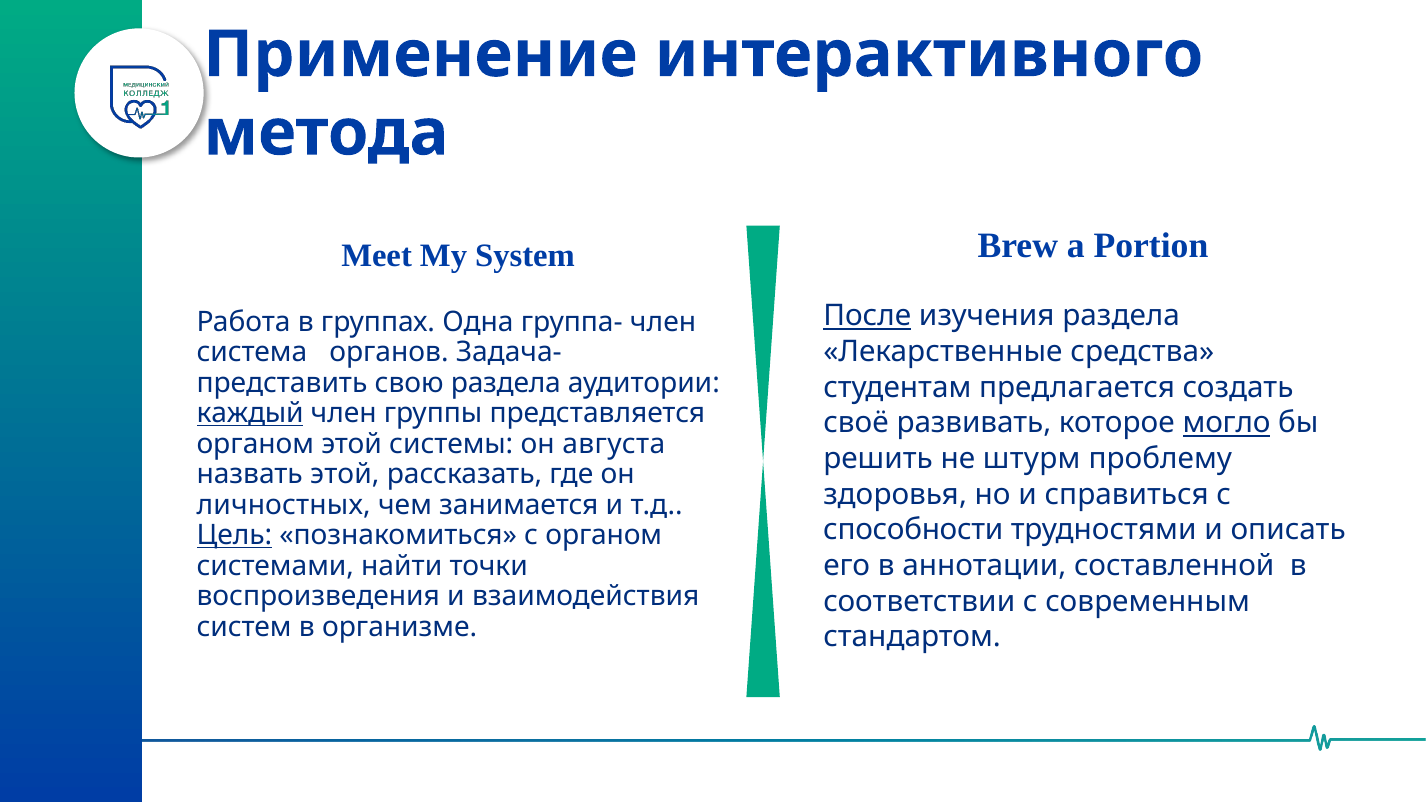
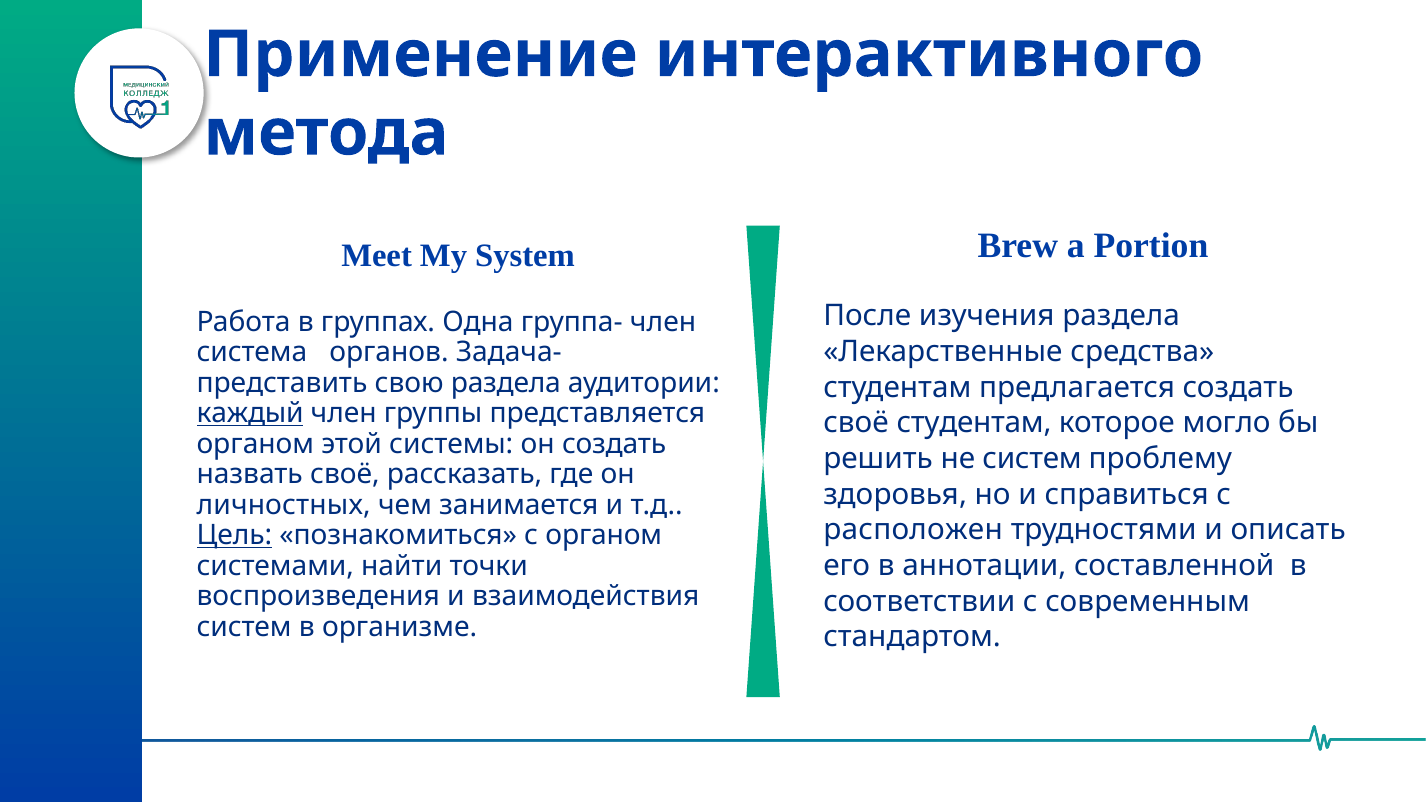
После underline: present -> none (867, 316)
своё развивать: развивать -> студентам (974, 423)
могло underline: present -> none (1227, 423)
он августа: августа -> создать (614, 444)
не штурм: штурм -> систем (1032, 459)
назвать этой: этой -> своё (345, 474)
способности: способности -> расположен (913, 530)
